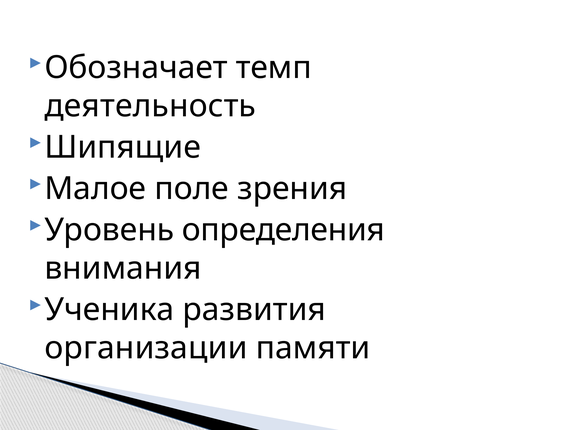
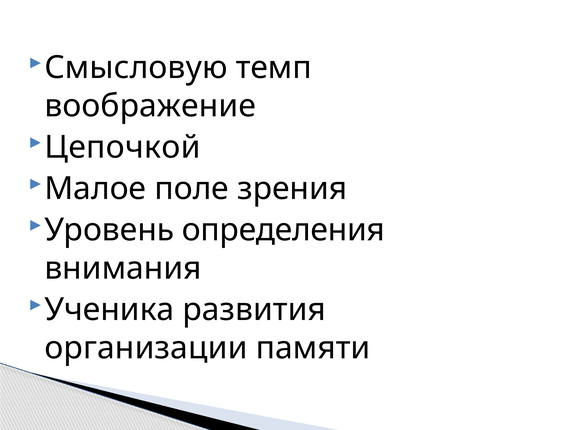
Обозначает: Обозначает -> Смысловую (136, 68)
деятельность: деятельность -> воображение (150, 106)
Шипящие: Шипящие -> Цепочкой (123, 147)
